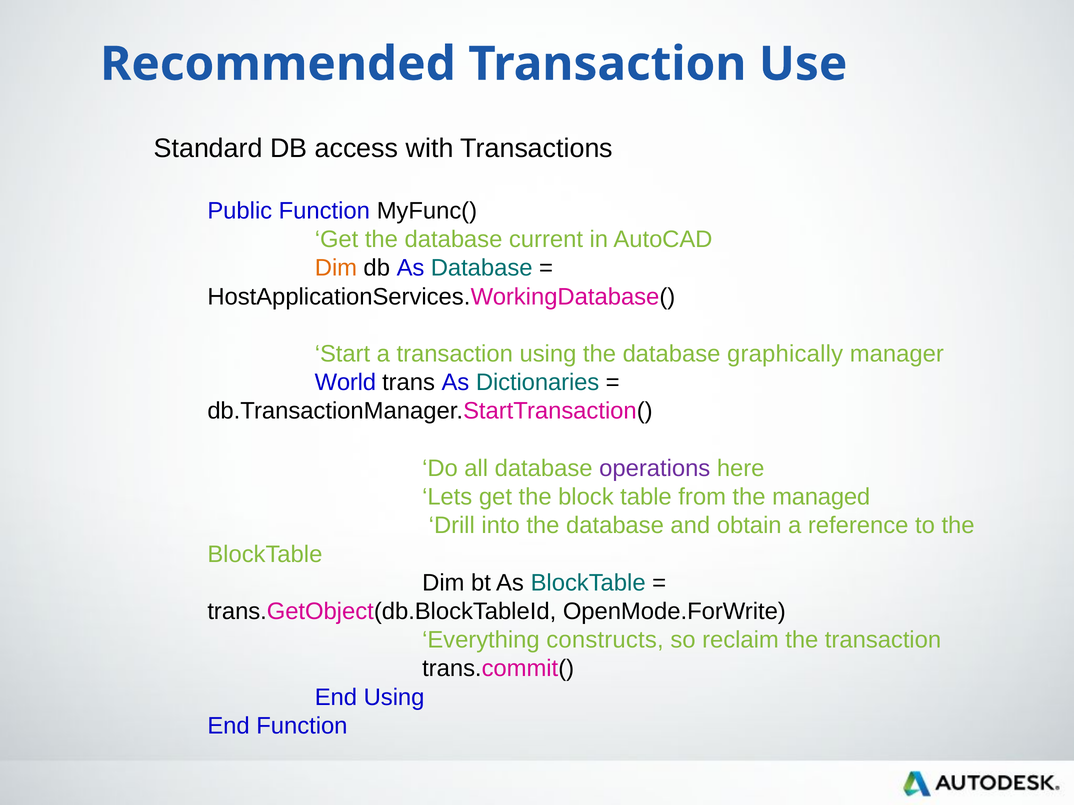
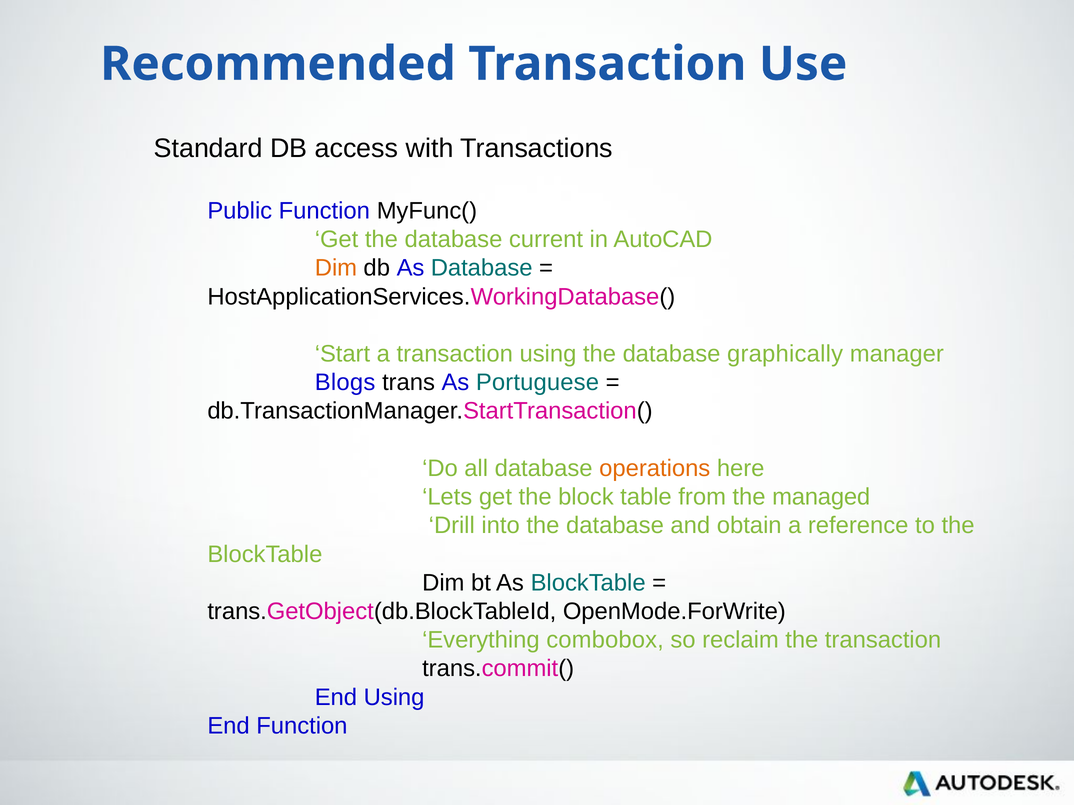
World: World -> Blogs (345, 383)
Dictionaries: Dictionaries -> Portuguese (537, 383)
operations colour: purple -> orange (655, 469)
constructs: constructs -> combobox (605, 640)
